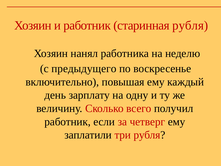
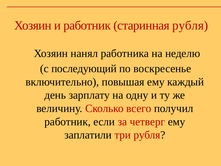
предыдущего: предыдущего -> последующий (84, 68)
